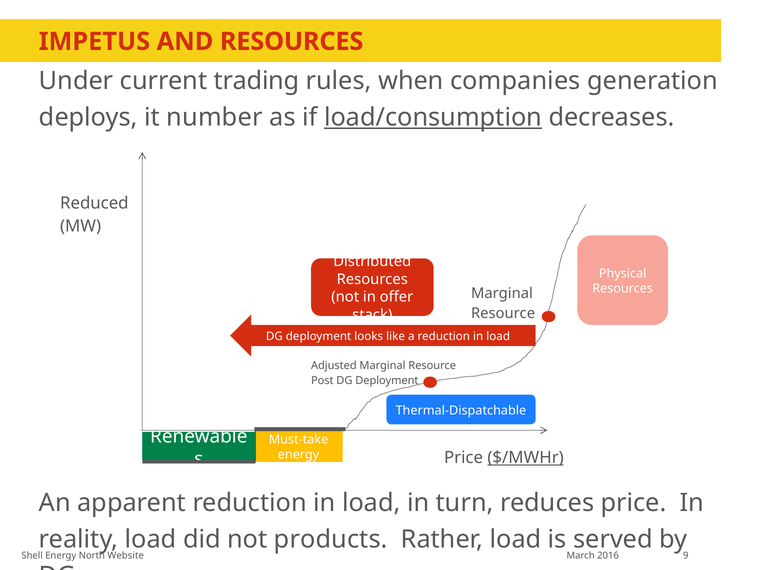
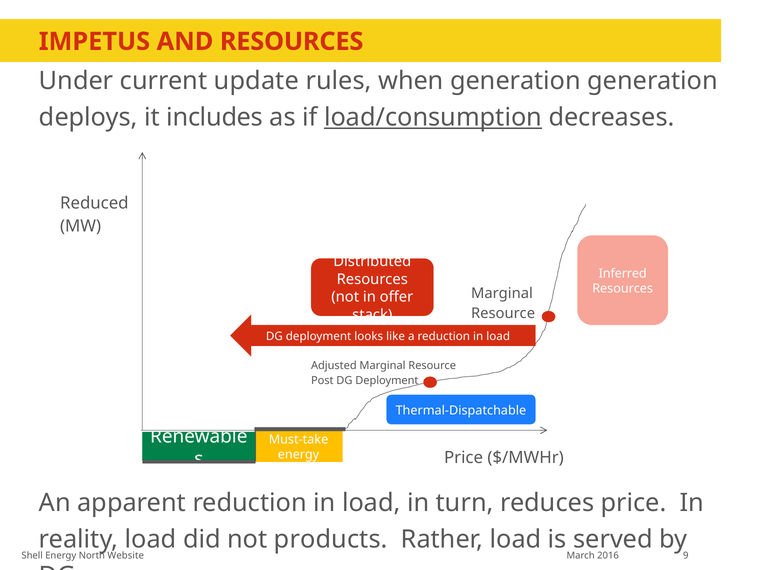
trading: trading -> update (256, 81)
when companies: companies -> generation (515, 81)
number: number -> includes (215, 118)
Physical: Physical -> Inferred (623, 273)
$/MWHr underline: present -> none (526, 458)
